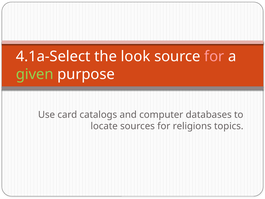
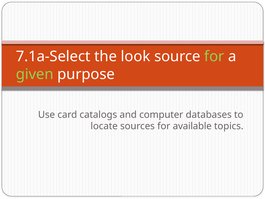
4.1a-Select: 4.1a-Select -> 7.1a-Select (53, 56)
for colour: pink -> light green (214, 56)
religions: religions -> available (192, 126)
